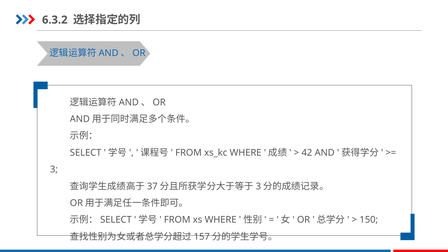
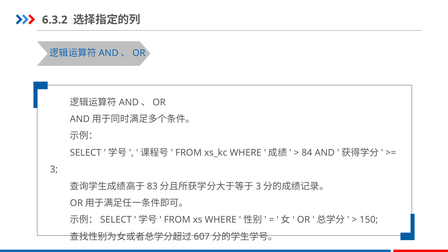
42: 42 -> 84 (307, 153)
37: 37 -> 83 (152, 186)
157: 157 -> 607 (202, 237)
